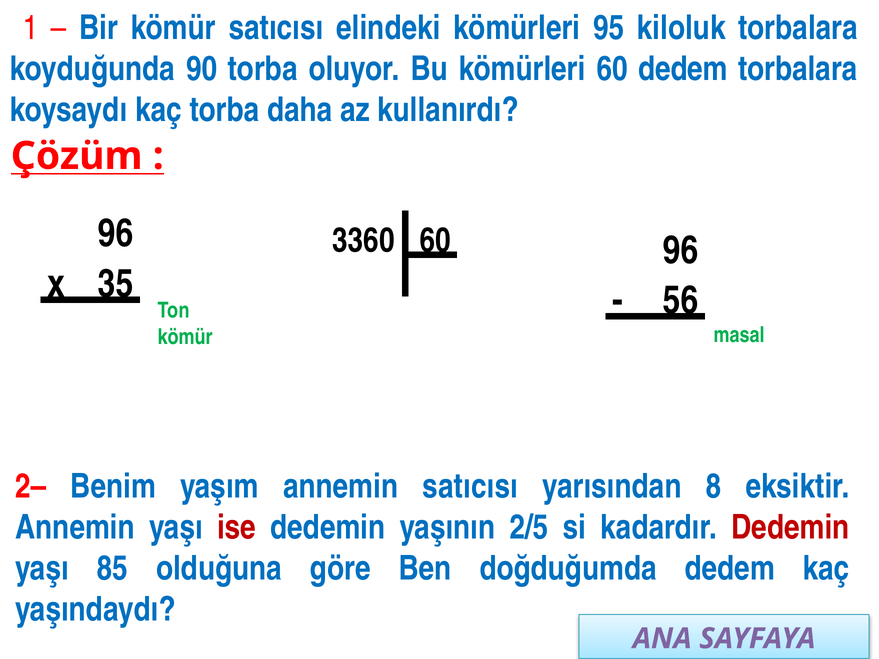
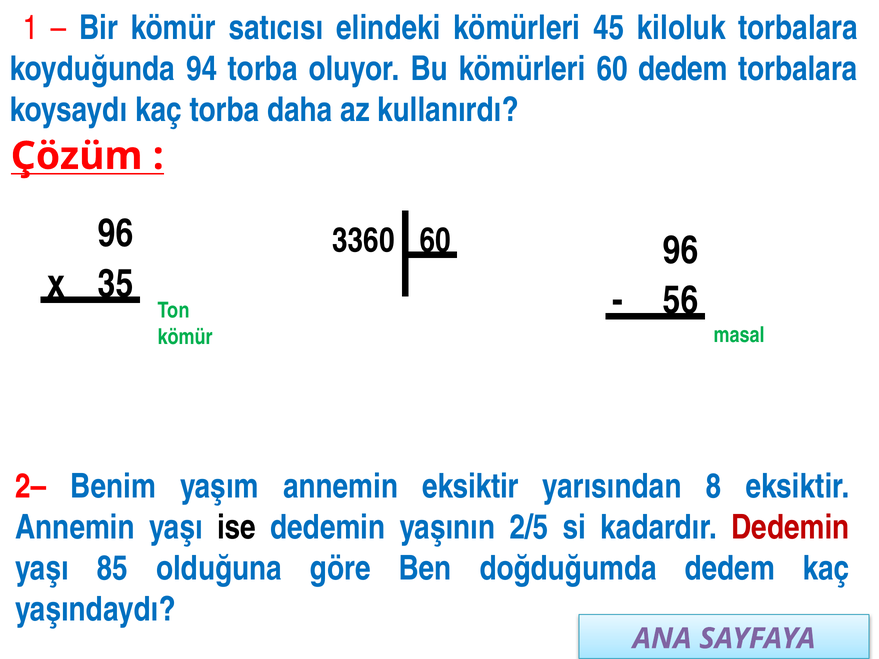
95: 95 -> 45 (609, 28)
90: 90 -> 94 (202, 69)
annemin satıcısı: satıcısı -> eksiktir (470, 486)
ise colour: red -> black (237, 528)
